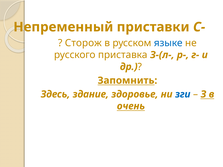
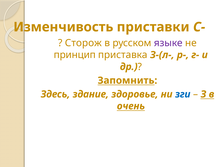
Непременный: Непременный -> Изменчивость (63, 27)
языке colour: blue -> purple (168, 43)
русского: русского -> принцип (75, 55)
